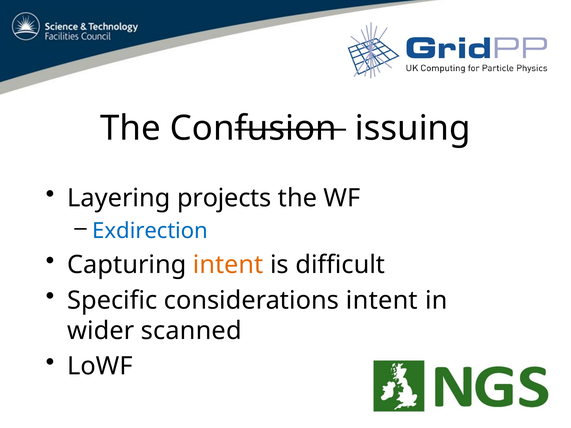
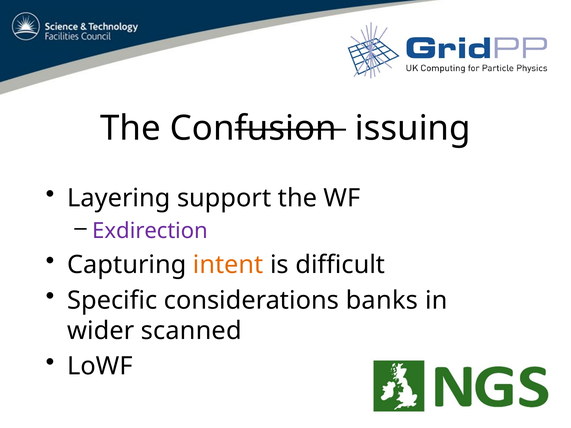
projects: projects -> support (224, 198)
Exdirection colour: blue -> purple (150, 231)
considerations intent: intent -> banks (382, 300)
